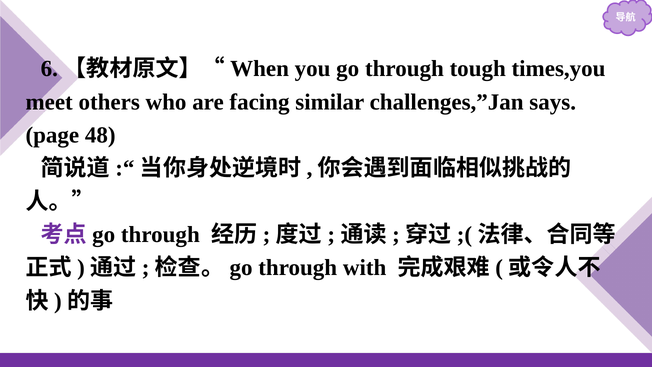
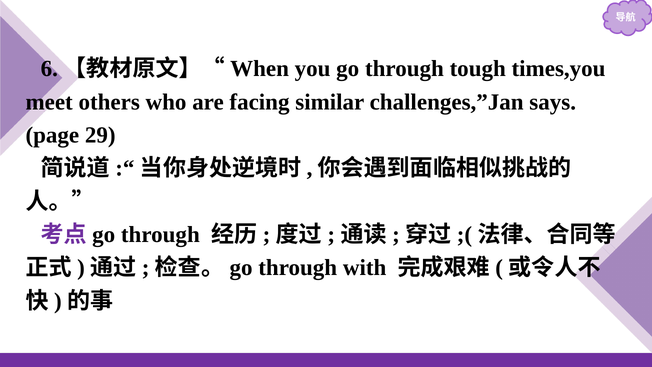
48: 48 -> 29 (100, 135)
